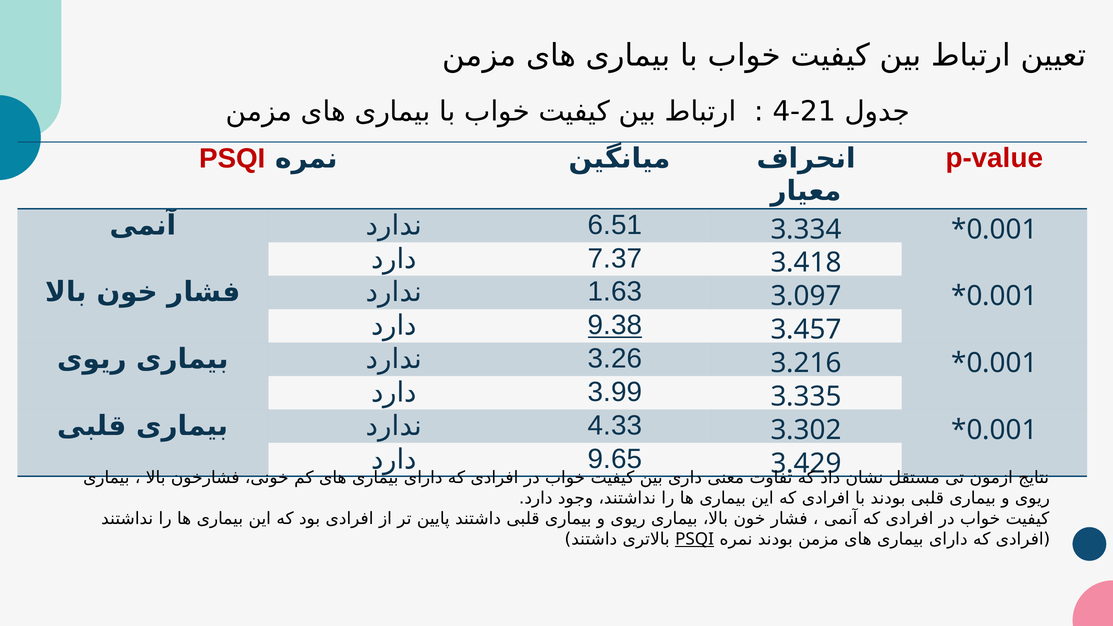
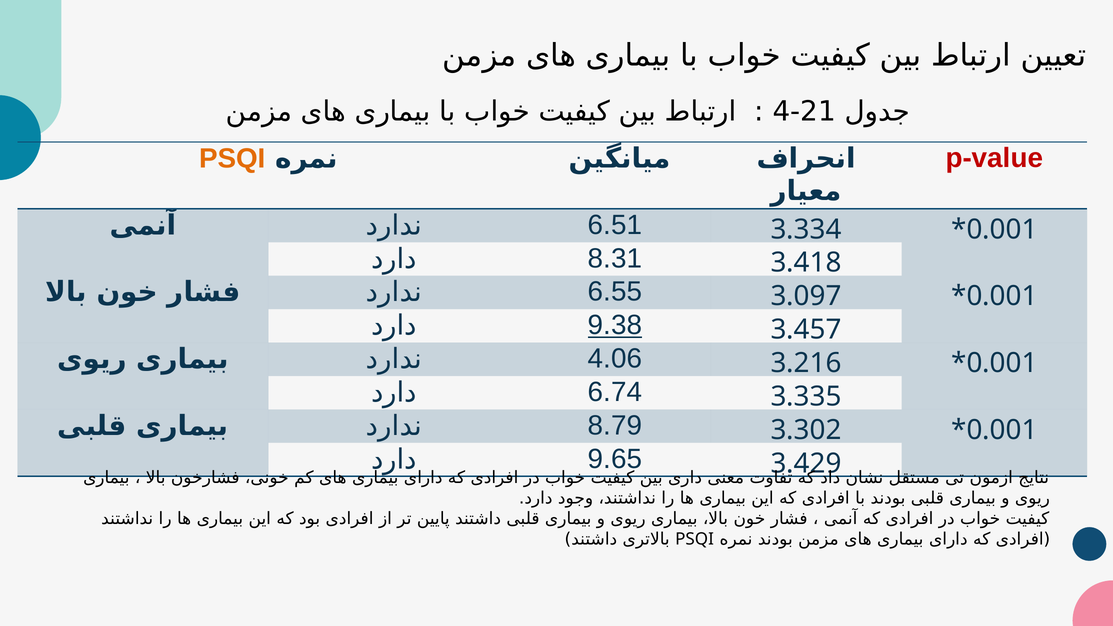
PSQI colour: red -> orange (232, 159)
7.37: 7.37 -> 8.31 (615, 258)
1.63: 1.63 -> 6.55 (615, 292)
3.26: 3.26 -> 4.06 (615, 359)
3.99: 3.99 -> 6.74 (615, 392)
4.33: 4.33 -> 8.79 (615, 426)
PSQI underline: present -> none (695, 539)
